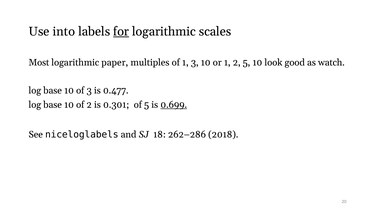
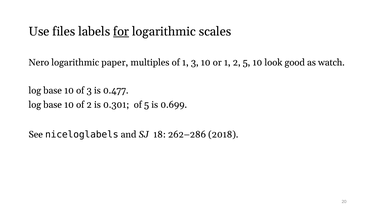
into: into -> files (64, 32)
Most: Most -> Nero (39, 63)
0.699 underline: present -> none (174, 105)
